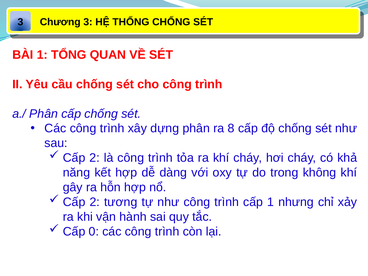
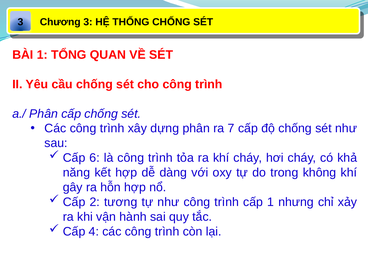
8: 8 -> 7 (231, 128)
2: 2 -> 6 (95, 158)
0: 0 -> 4 (94, 231)
